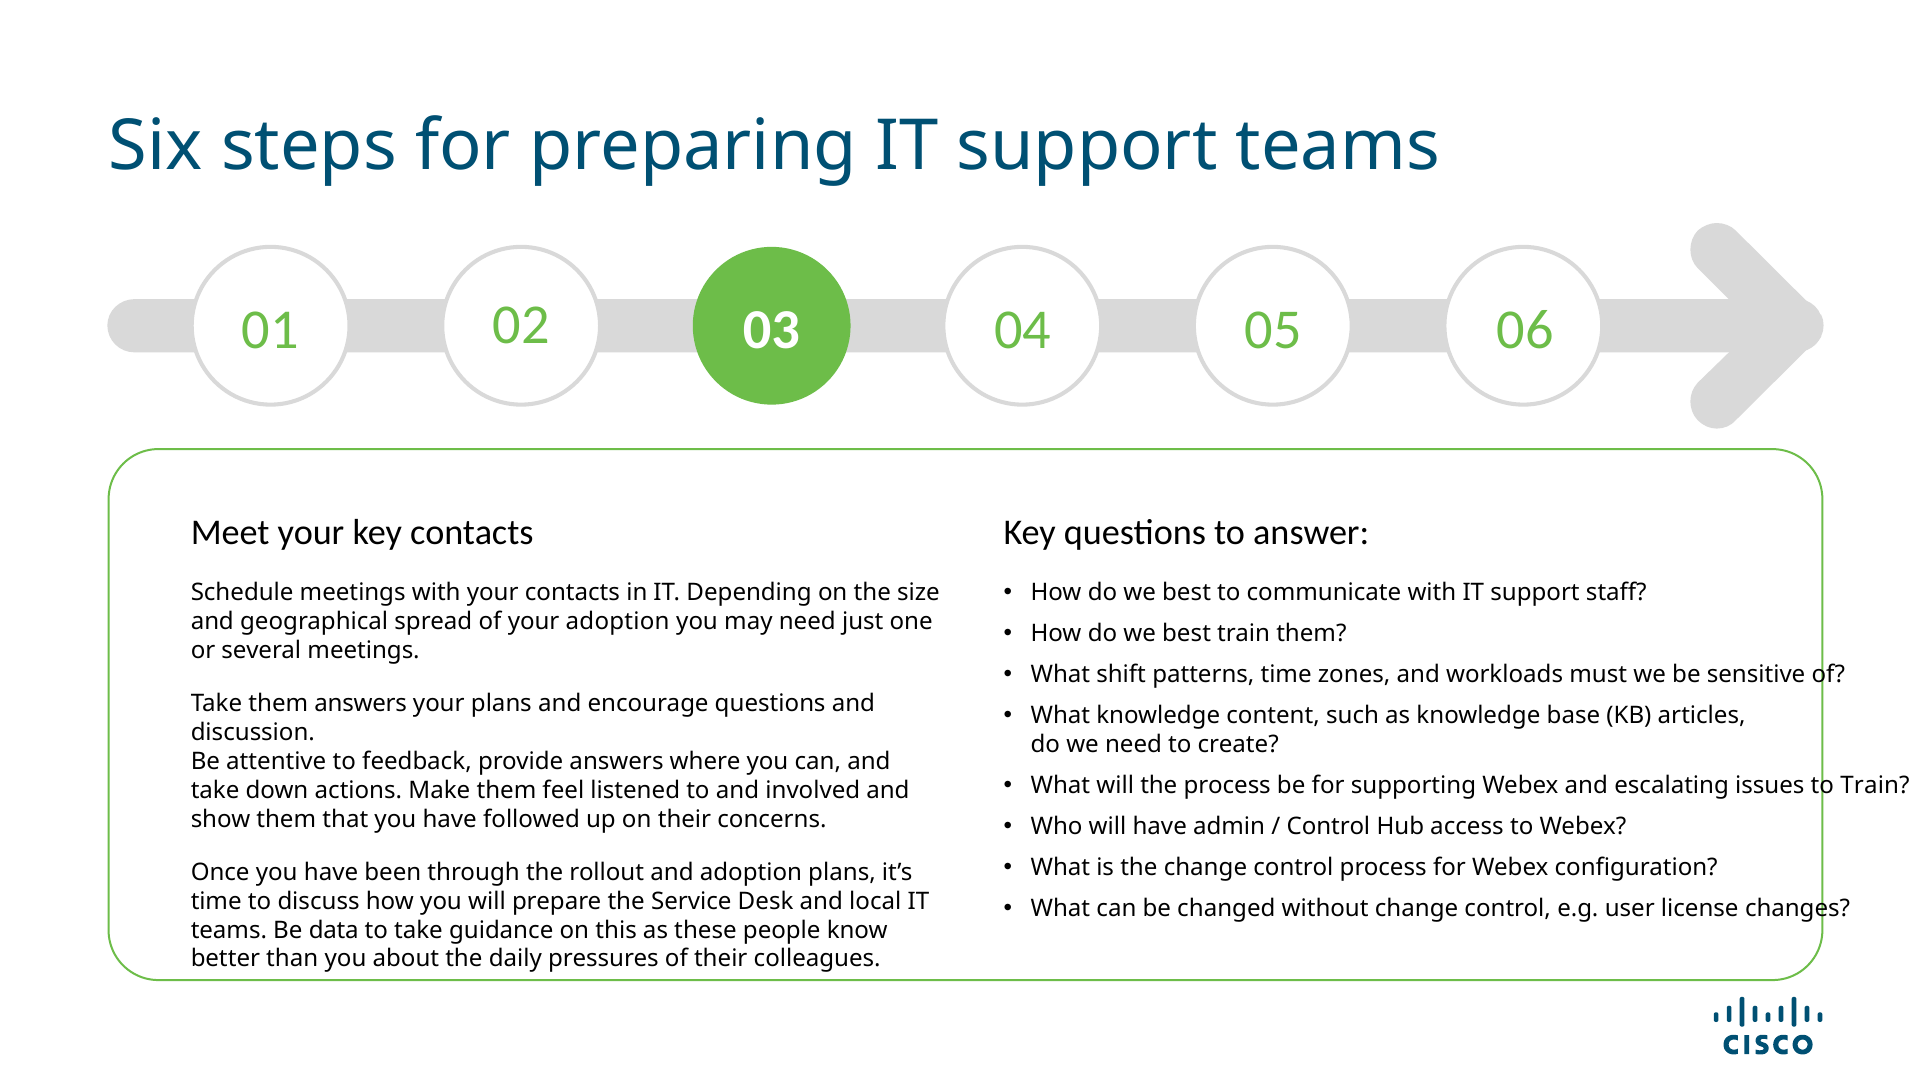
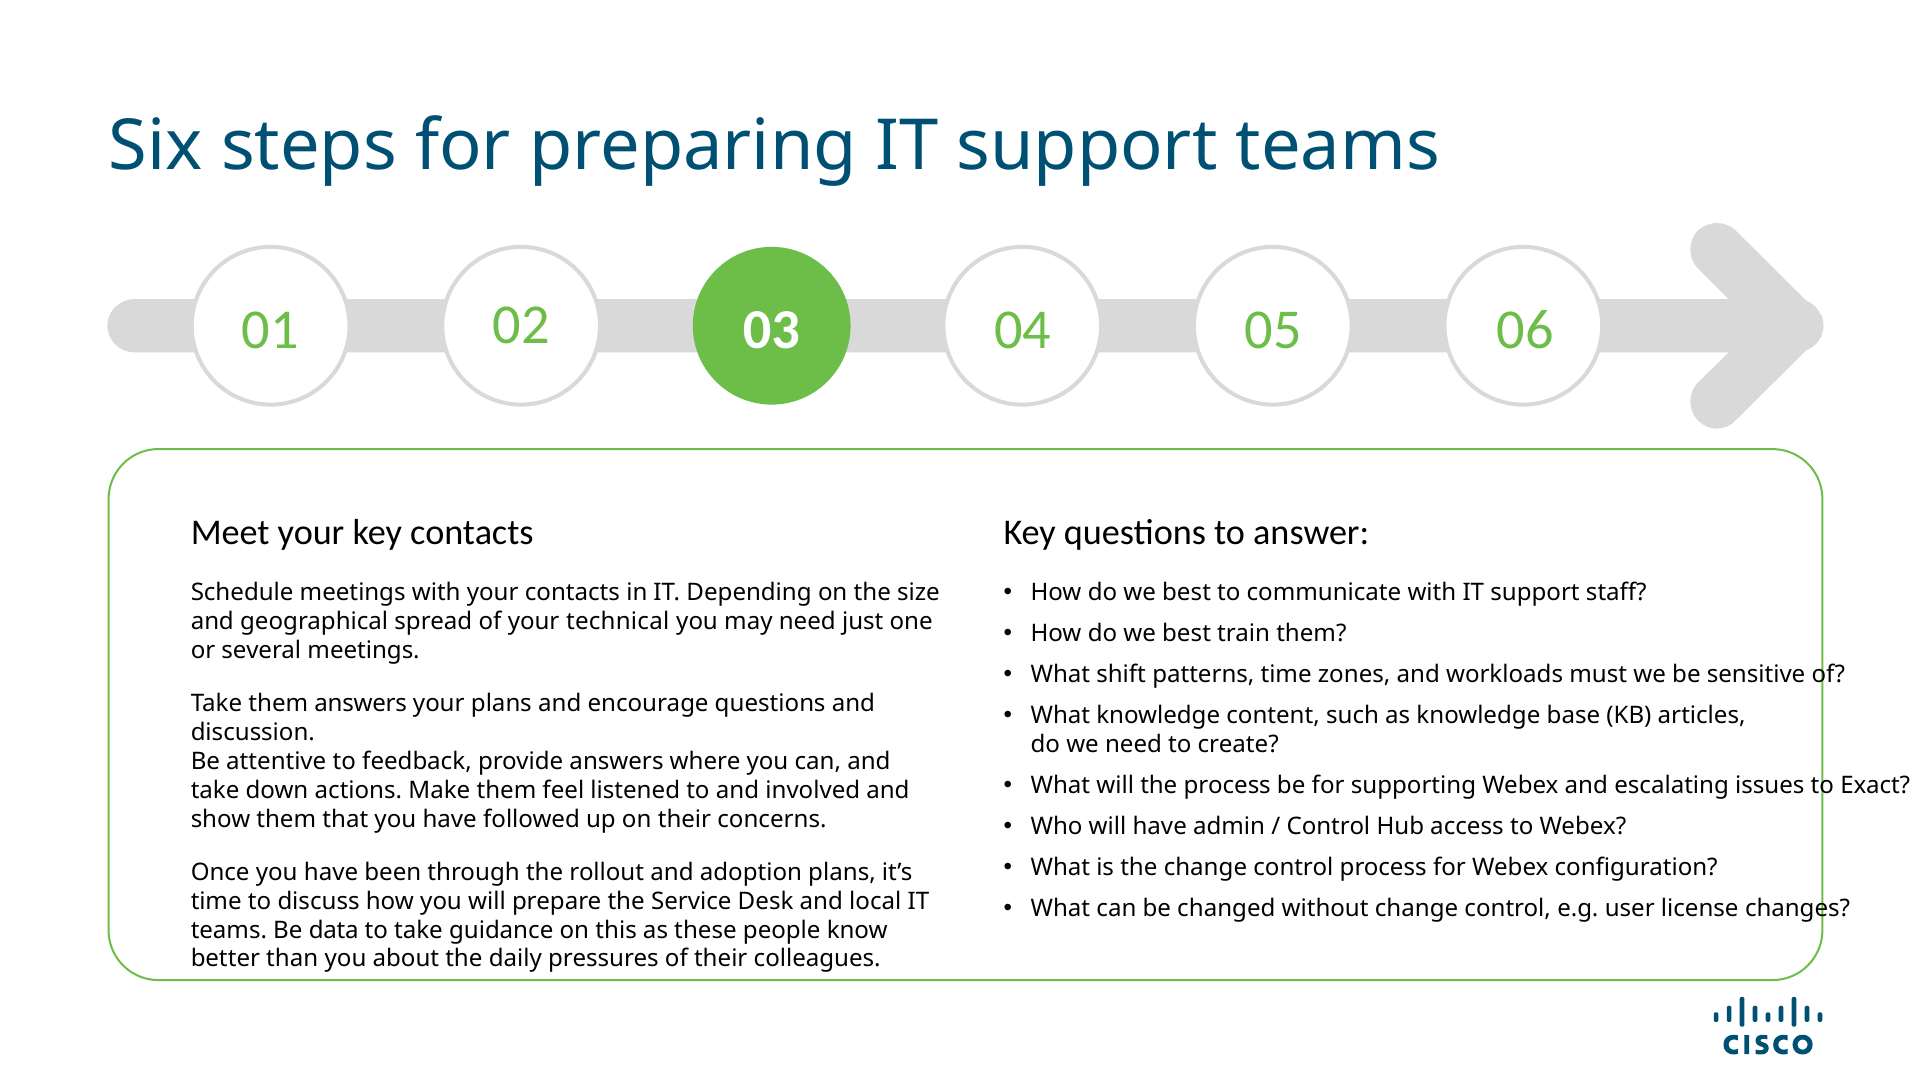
your adoption: adoption -> technical (618, 621)
to Train: Train -> Exact (1875, 786)
